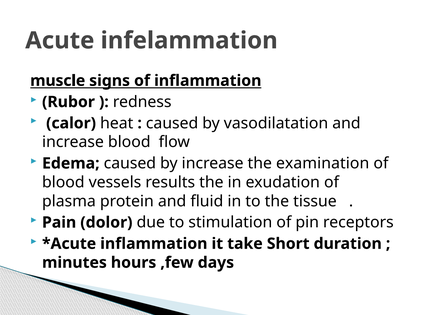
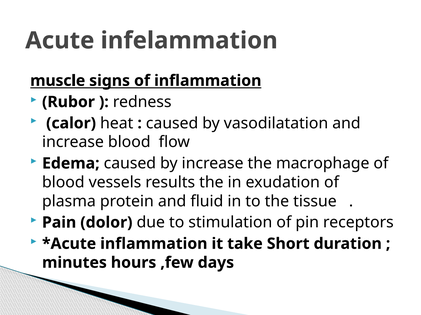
examination: examination -> macrophage (323, 164)
